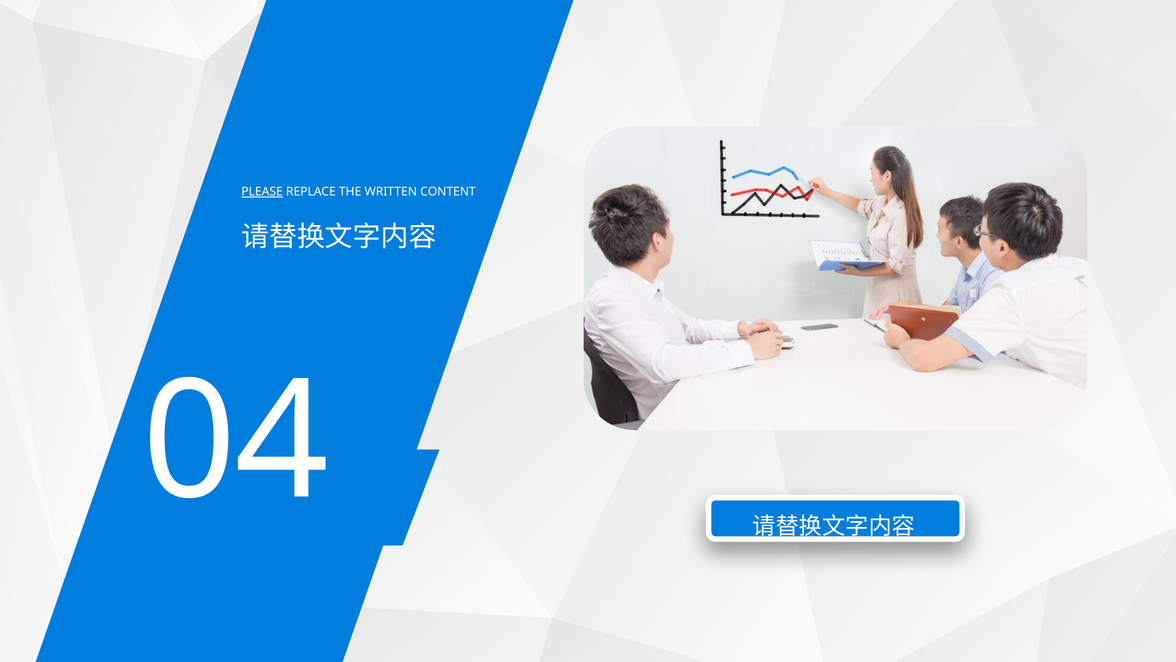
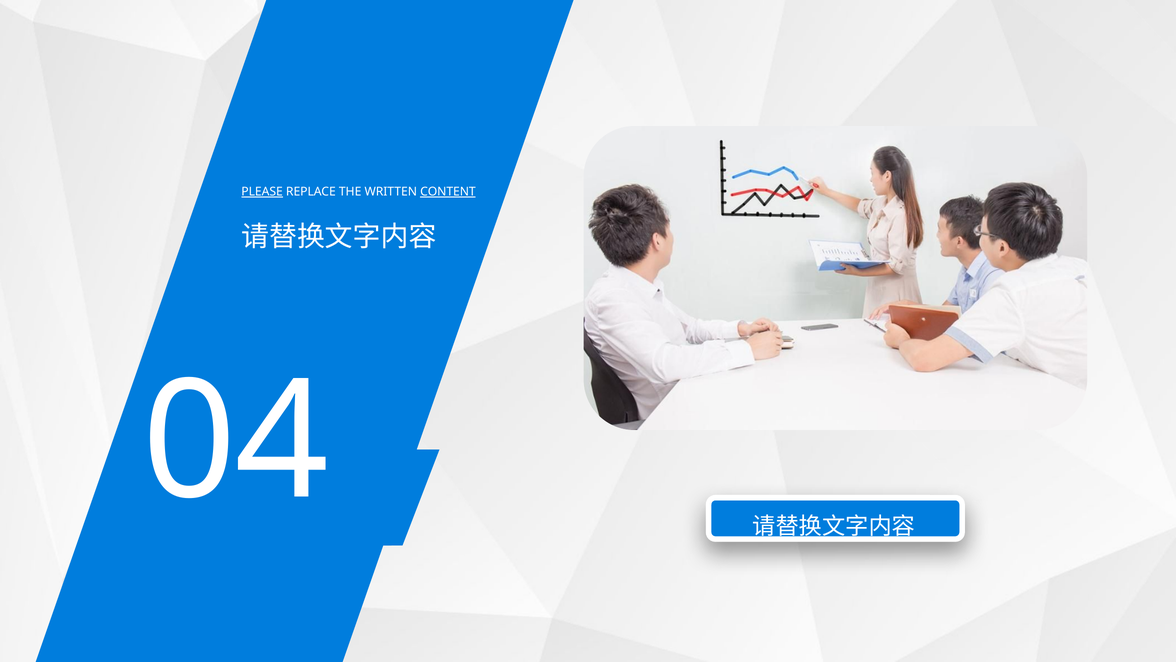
CONTENT underline: none -> present (448, 192)
